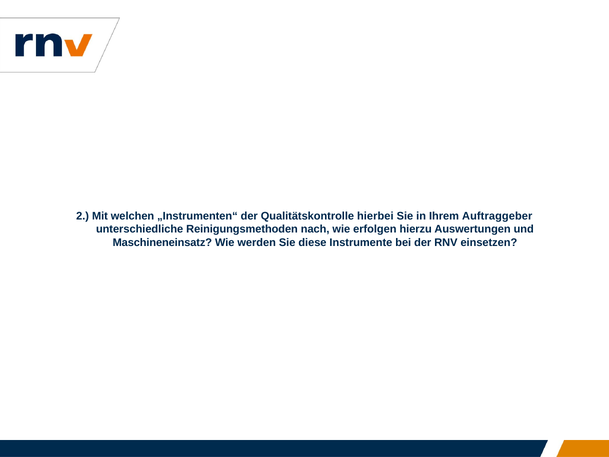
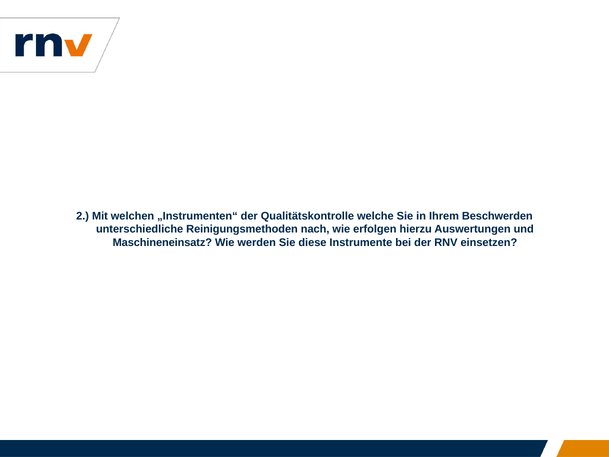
hierbei: hierbei -> welche (375, 216)
Auftraggeber: Auftraggeber -> Beschwerden (497, 216)
